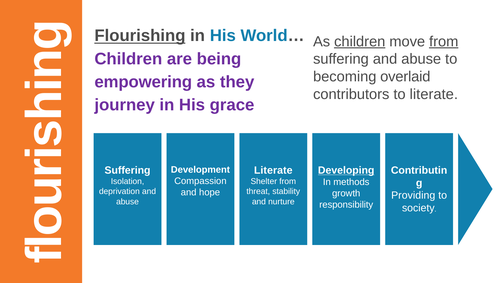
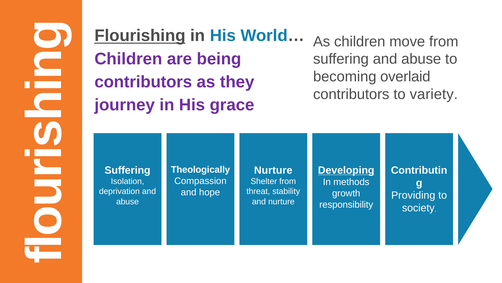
children underline: present -> none (360, 41)
from underline: present -> none (444, 41)
empowering: empowering -> contributors (143, 82)
to literate: literate -> variety (434, 94)
Development: Development -> Theologically (200, 169)
Literate: Literate -> Nurture (273, 170)
